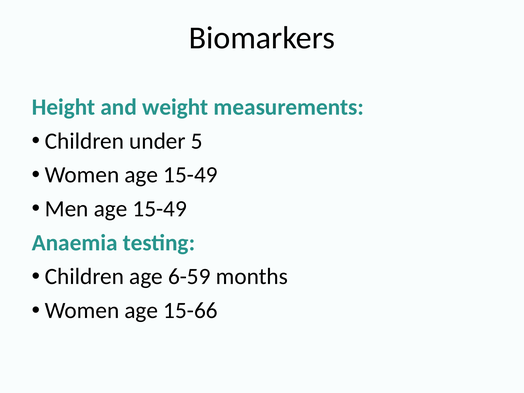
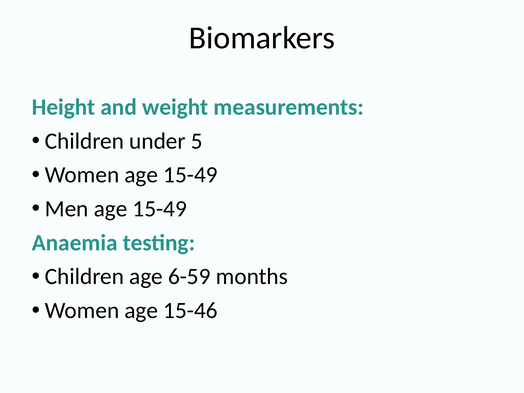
15-66: 15-66 -> 15-46 (190, 311)
